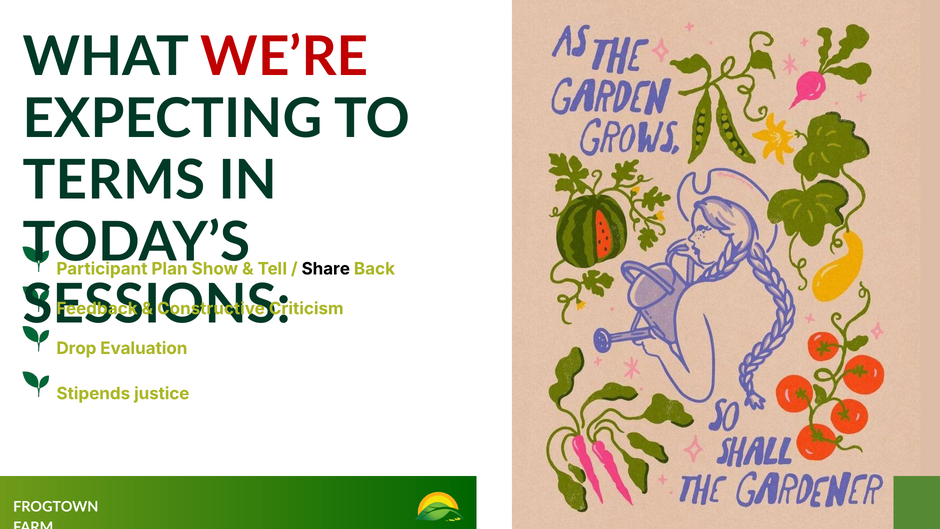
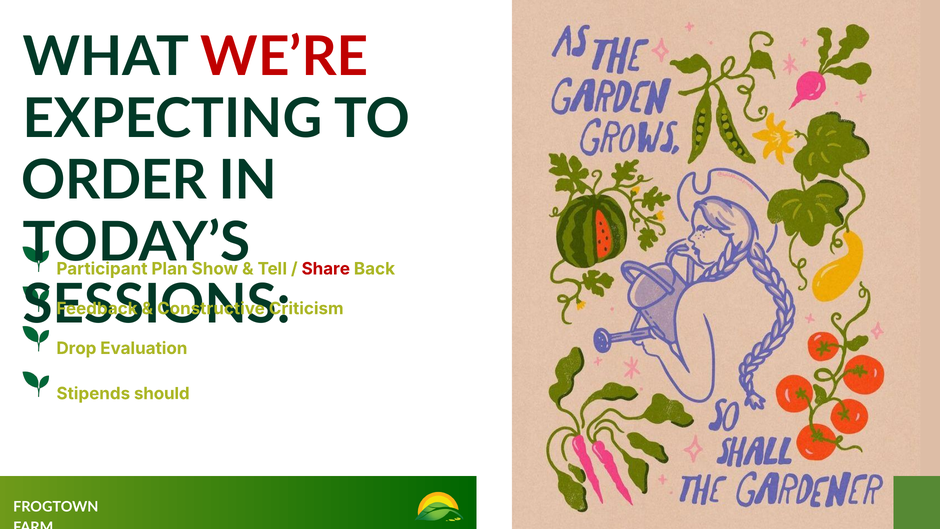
TERMS: TERMS -> ORDER (114, 181)
Share colour: black -> red (326, 269)
justice: justice -> should (162, 393)
